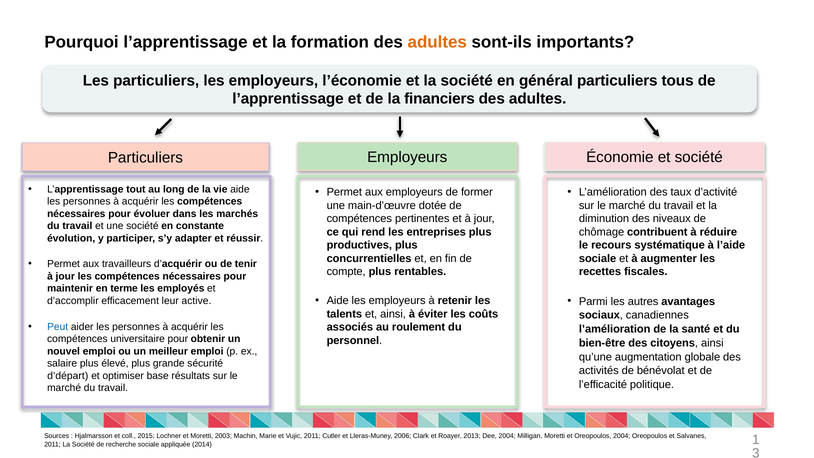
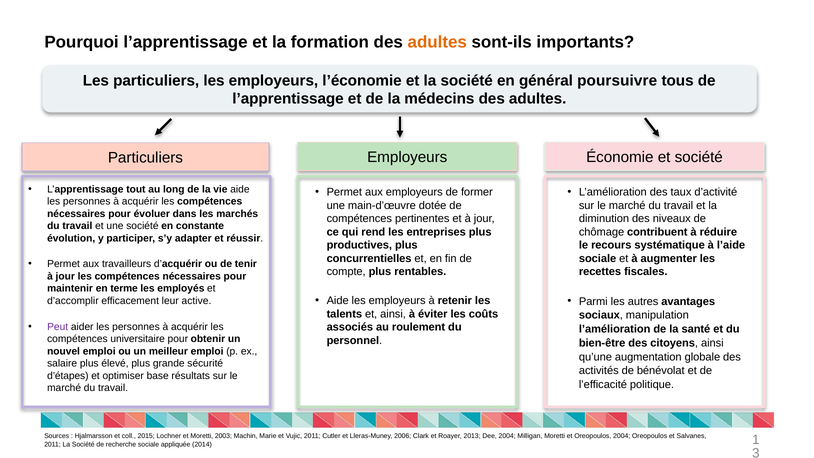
général particuliers: particuliers -> poursuivre (617, 80)
financiers: financiers -> médecins (439, 99)
canadiennes: canadiennes -> manipulation (657, 315)
Peut colour: blue -> purple (58, 327)
d’départ: d’départ -> d’étapes (68, 376)
